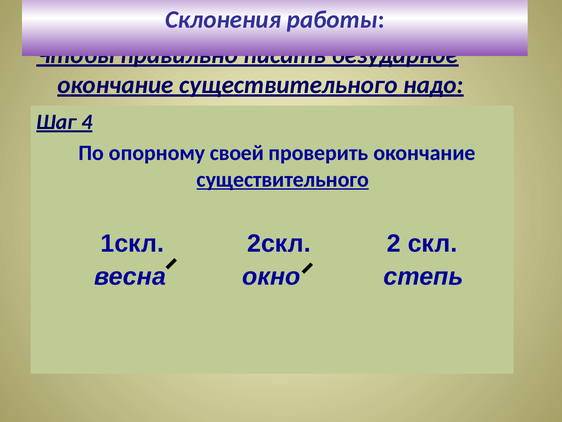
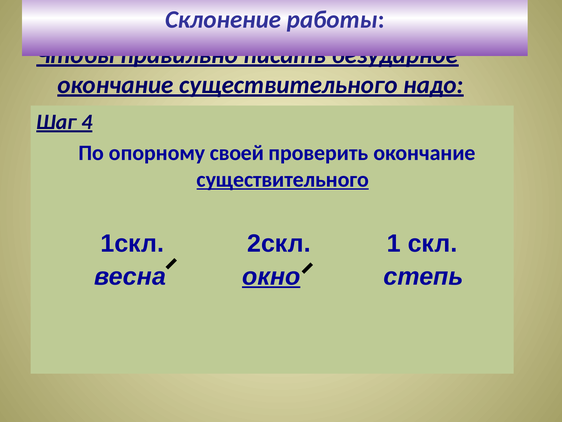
Склонения: Склонения -> Склонение (223, 20)
2скл 2: 2 -> 1 (394, 243)
окно underline: none -> present (271, 276)
